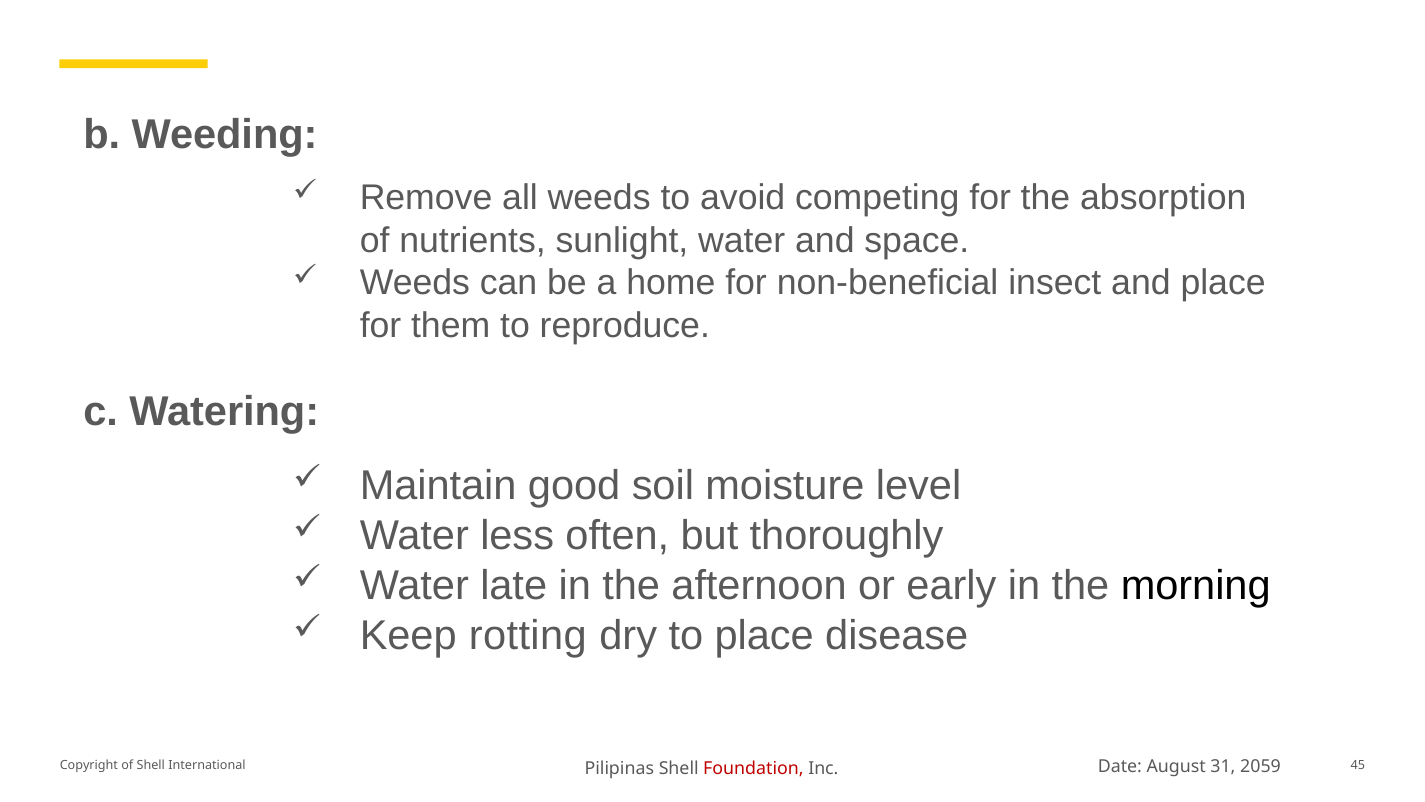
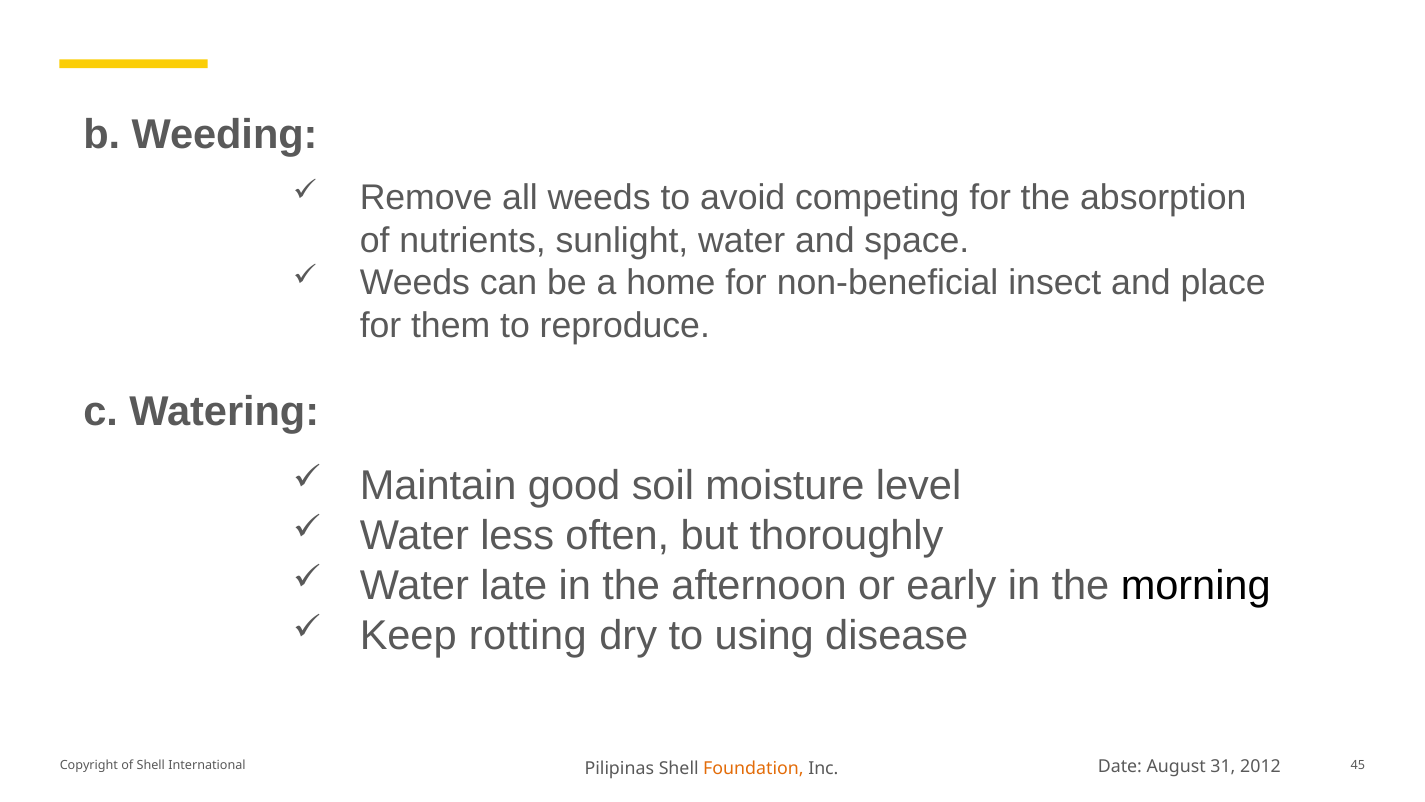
to place: place -> using (764, 636)
Foundation colour: red -> orange (753, 768)
2059: 2059 -> 2012 (1261, 766)
